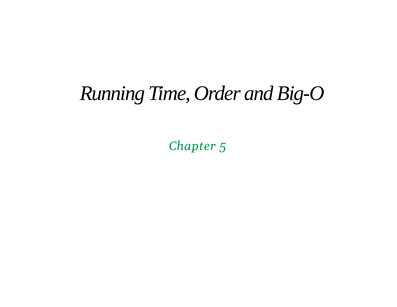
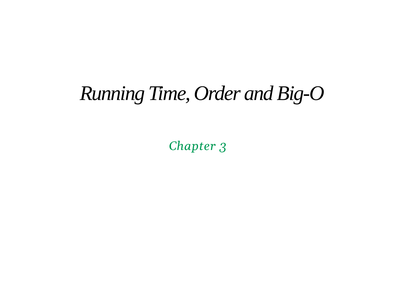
5: 5 -> 3 (223, 146)
